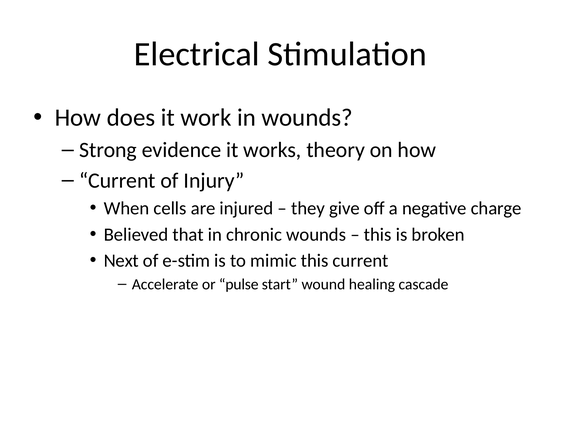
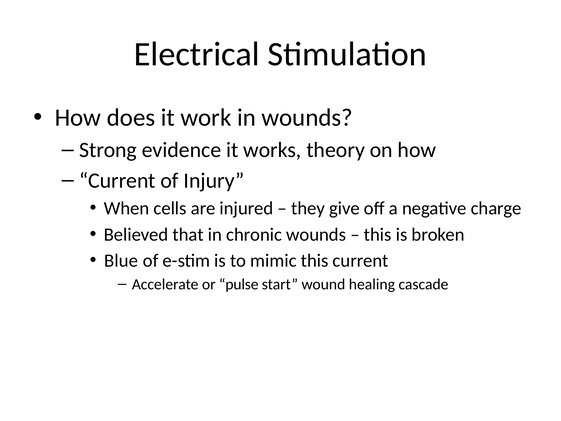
Next: Next -> Blue (121, 261)
